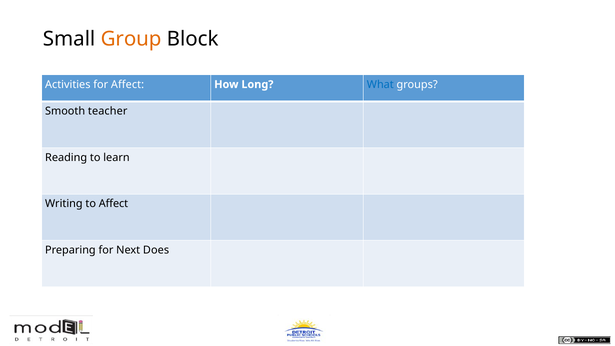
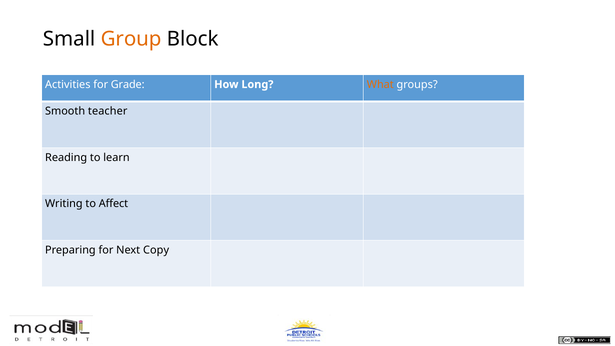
for Affect: Affect -> Grade (128, 84)
What colour: blue -> orange (380, 84)
Does: Does -> Copy (156, 250)
